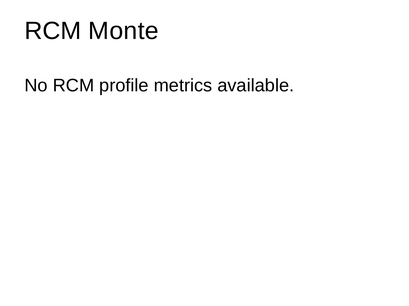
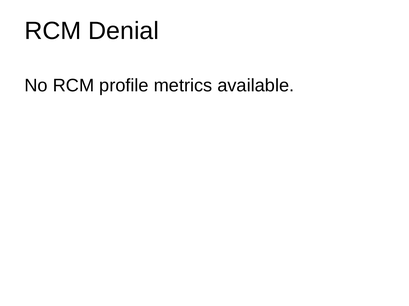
Monte: Monte -> Denial (124, 31)
